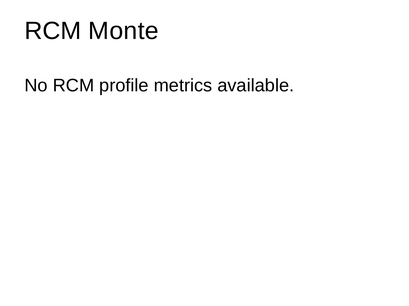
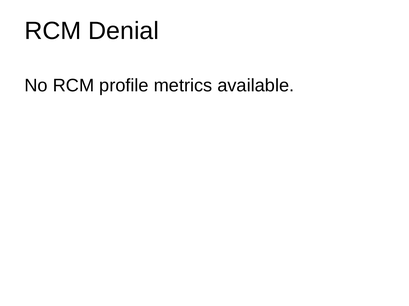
Monte: Monte -> Denial (124, 31)
